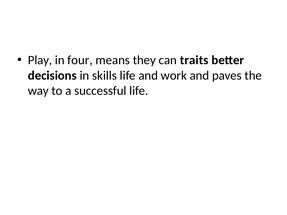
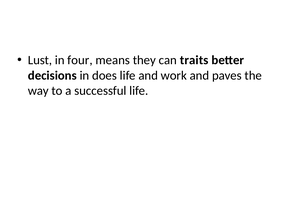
Play: Play -> Lust (40, 60)
skills: skills -> does (105, 76)
